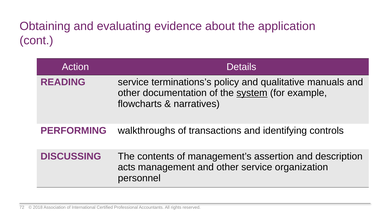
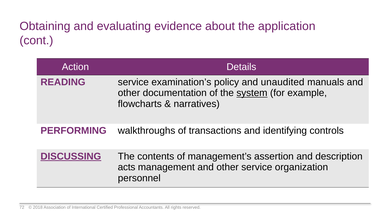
terminations’s: terminations’s -> examination’s (181, 82)
qualitative: qualitative -> unaudited (283, 82)
DISCUSSING underline: none -> present (71, 157)
